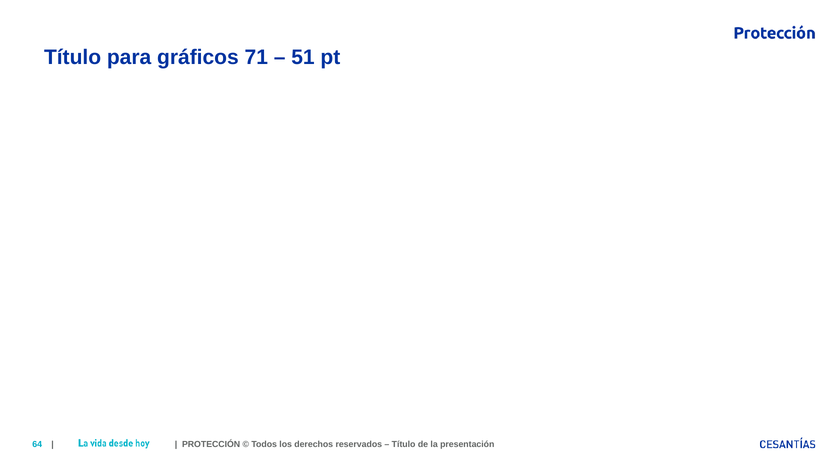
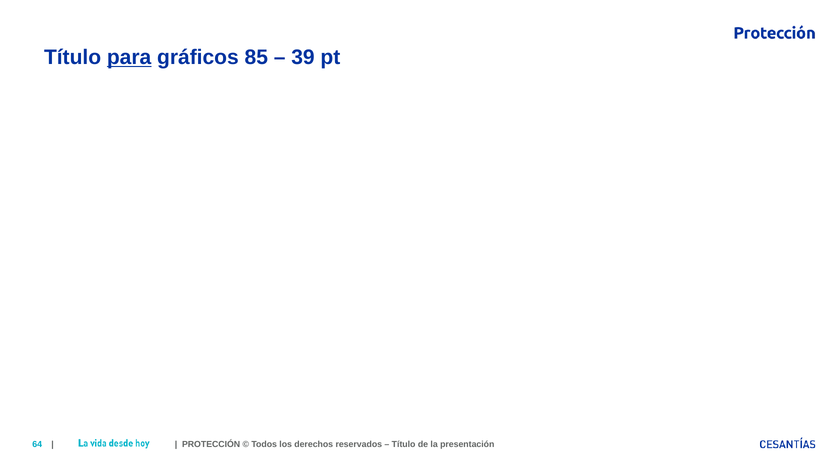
para underline: none -> present (129, 58)
71: 71 -> 85 (256, 58)
51: 51 -> 39 (303, 58)
